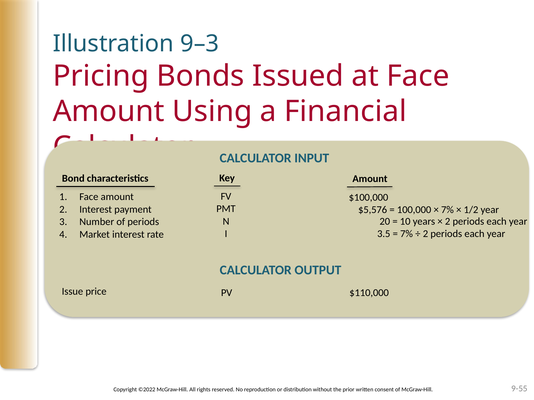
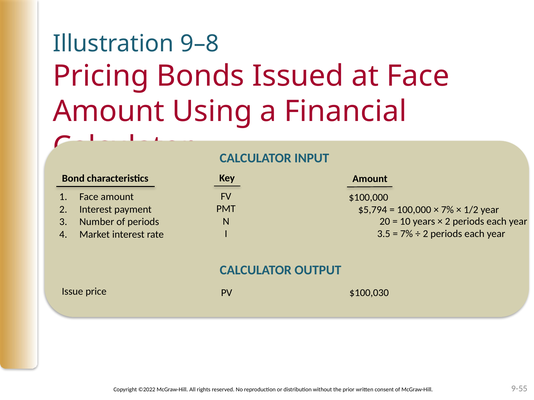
9–3: 9–3 -> 9–8 (200, 44)
$5,576: $5,576 -> $5,794 (373, 210)
$110,000: $110,000 -> $100,030 (369, 293)
